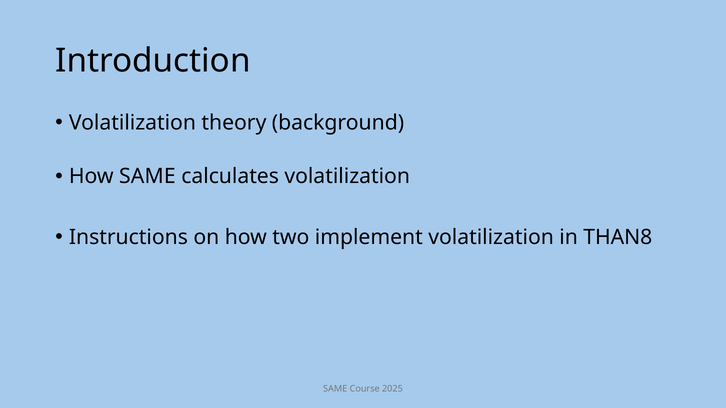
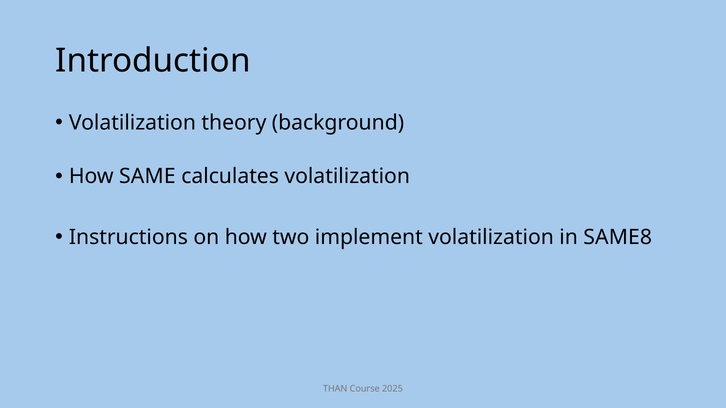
THAN8: THAN8 -> SAME8 (618, 237)
SAME: SAME -> THAN (335, 389)
